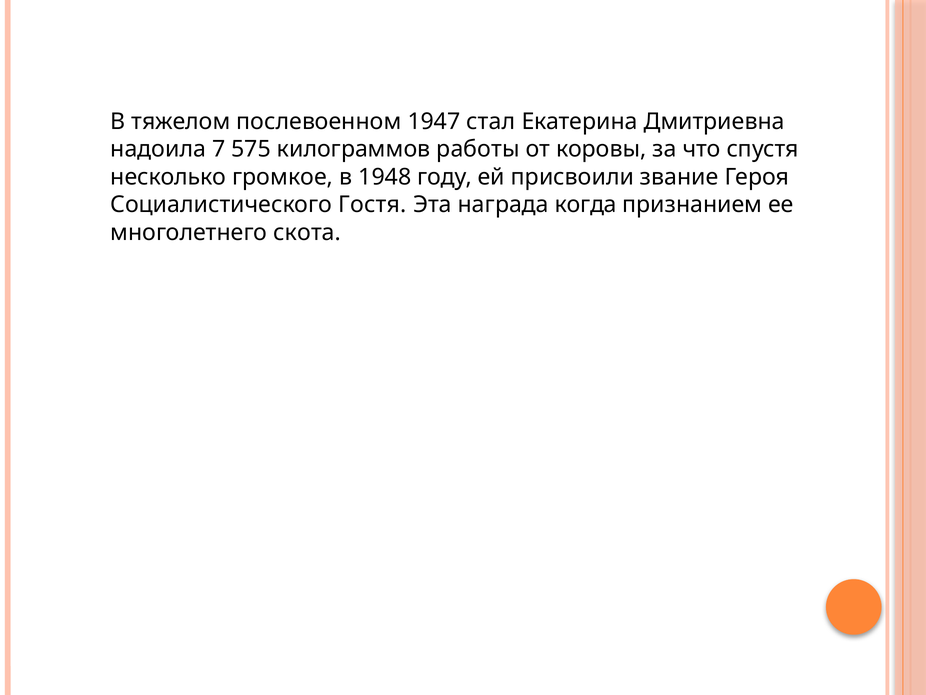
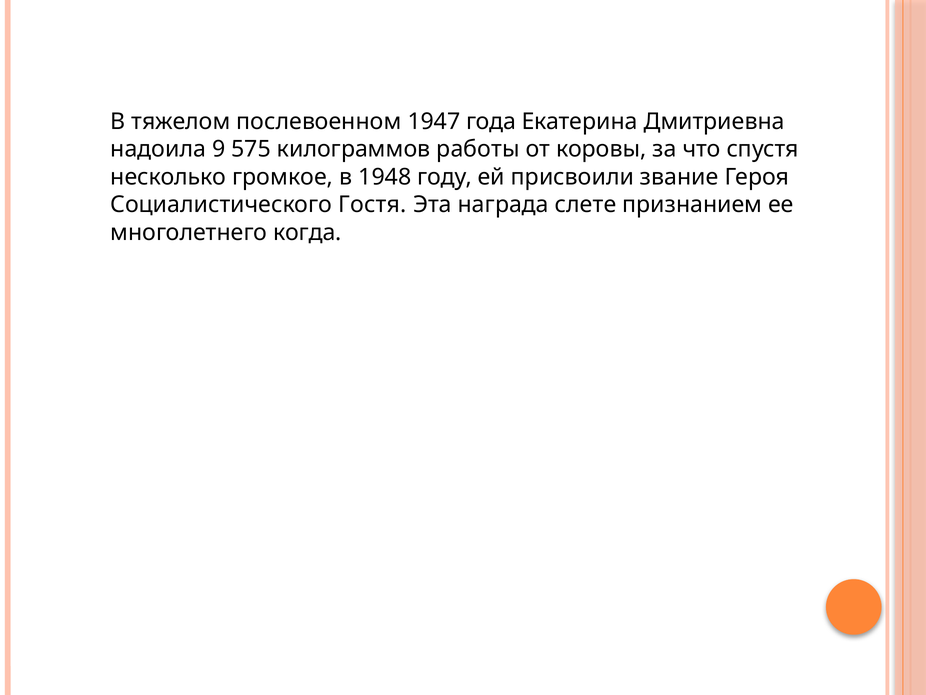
стал: стал -> года (491, 121)
7: 7 -> 9 (219, 149)
когда: когда -> слете (586, 205)
скота: скота -> когда (307, 232)
